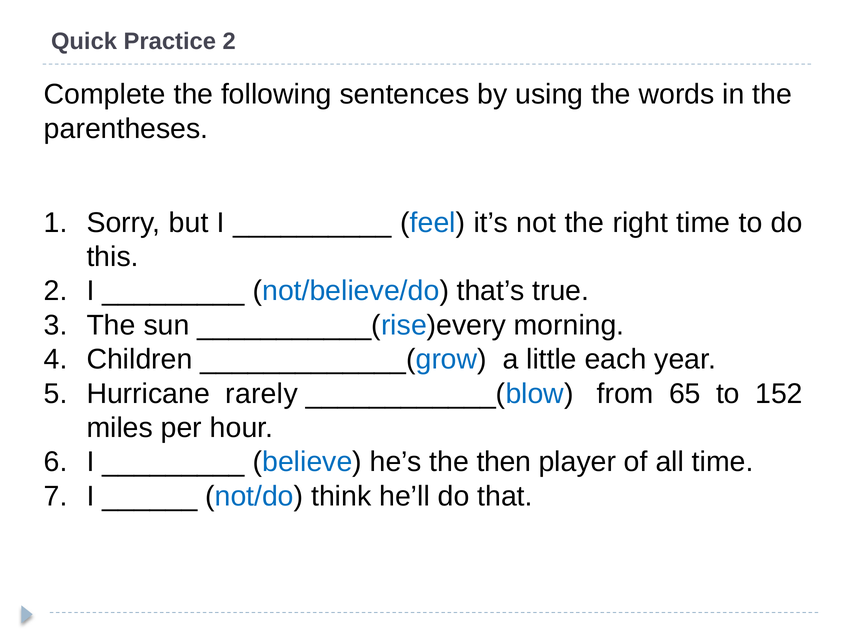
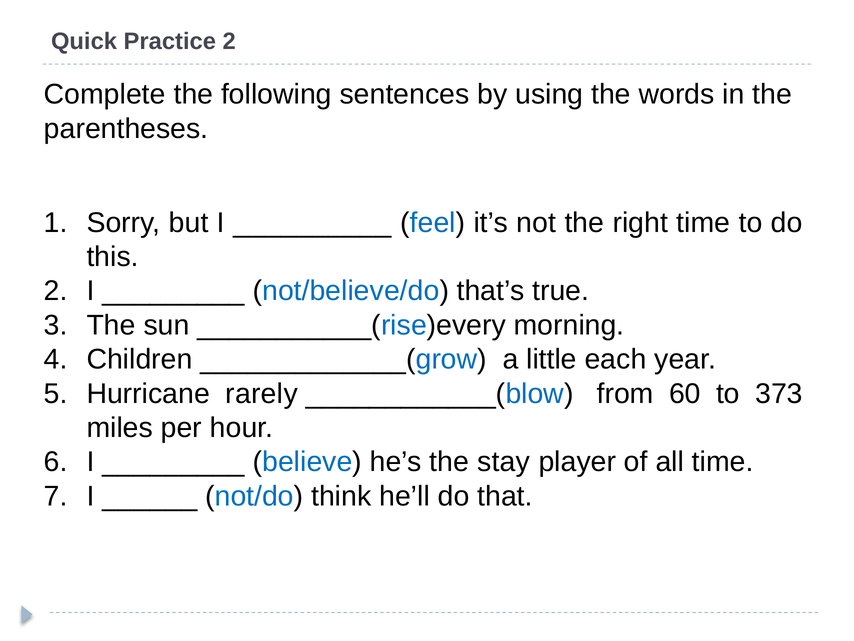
65: 65 -> 60 (685, 393)
152: 152 -> 373 (779, 393)
then: then -> stay (504, 462)
